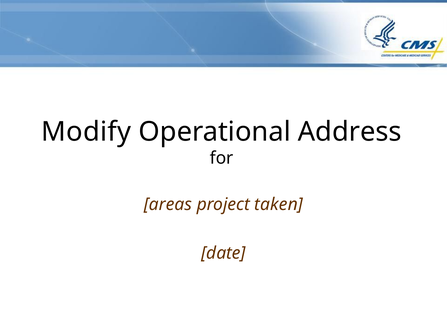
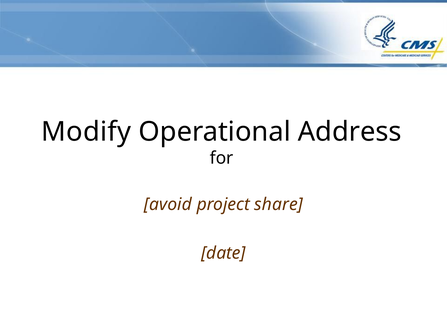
areas: areas -> avoid (168, 204)
taken: taken -> share (279, 204)
